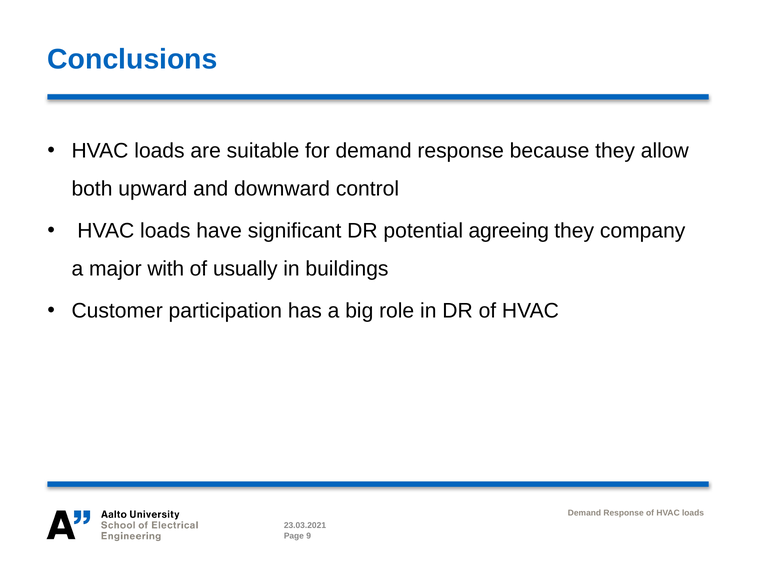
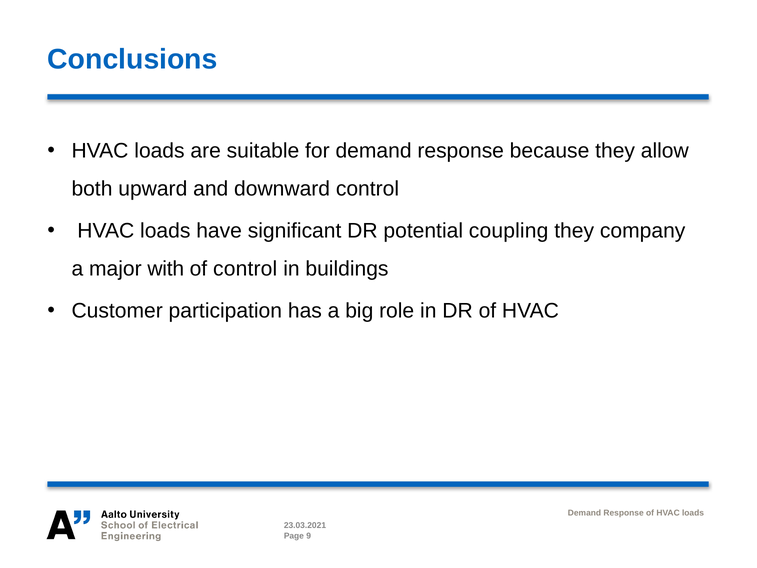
agreeing: agreeing -> coupling (509, 231)
of usually: usually -> control (245, 269)
